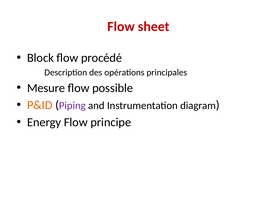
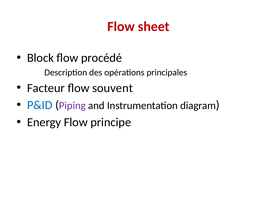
Mesure: Mesure -> Facteur (46, 88)
possible: possible -> souvent (113, 88)
P&ID colour: orange -> blue (40, 106)
